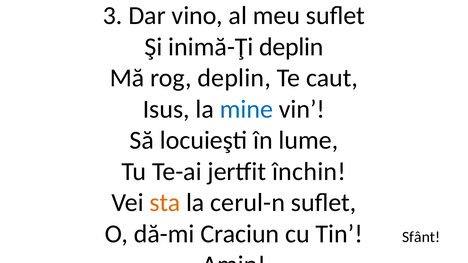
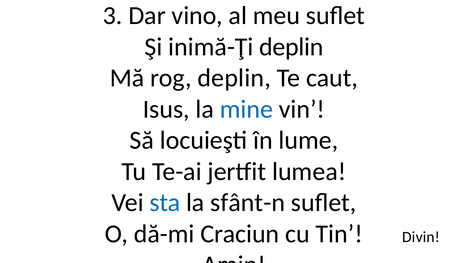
închin: închin -> lumea (309, 172)
sta colour: orange -> blue (165, 203)
cerul-n: cerul-n -> sfânt-n (248, 203)
Sfânt: Sfânt -> Divin (421, 237)
